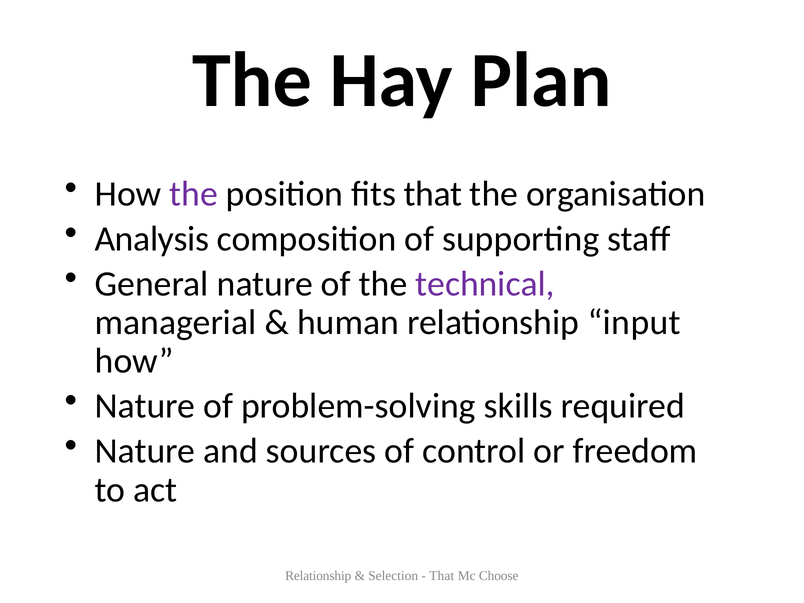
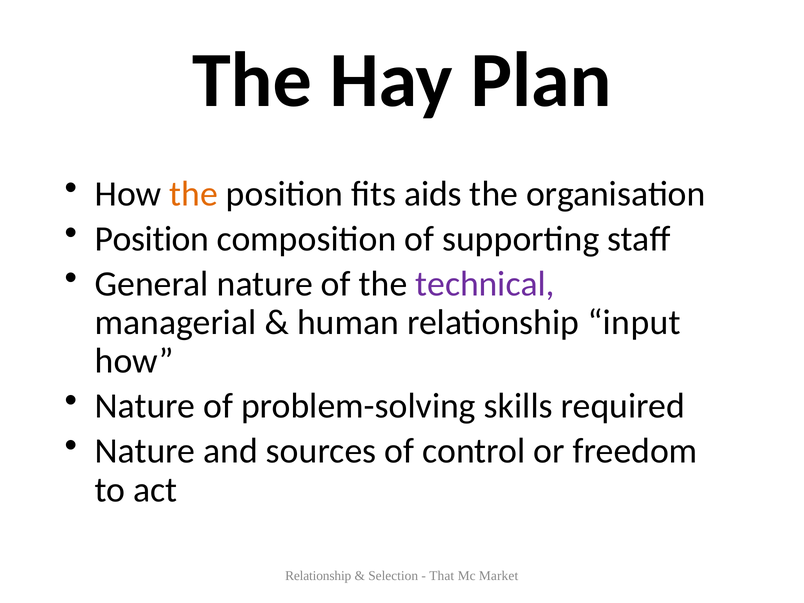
the colour: purple -> orange (194, 194)
fits that: that -> aids (433, 194)
Analysis: Analysis -> Position (152, 239)
Choose: Choose -> Market (499, 576)
